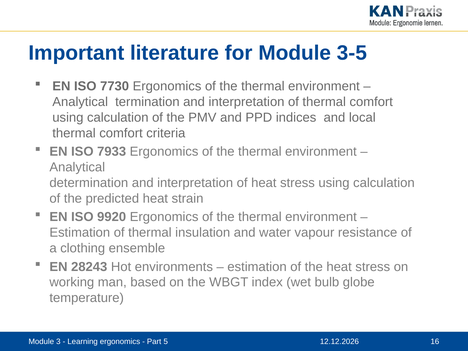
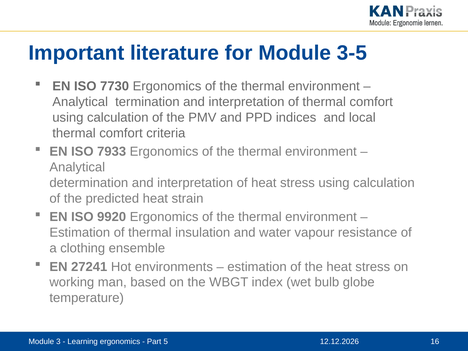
28243: 28243 -> 27241 (89, 267)
